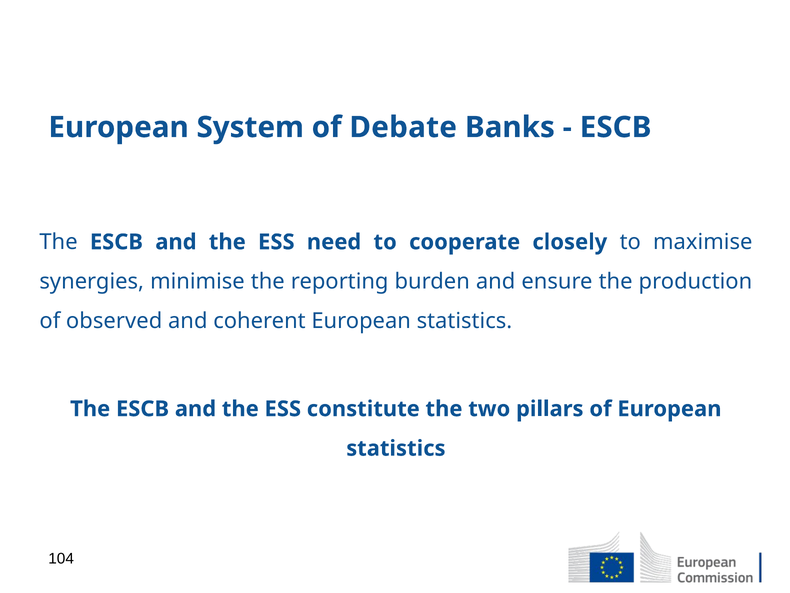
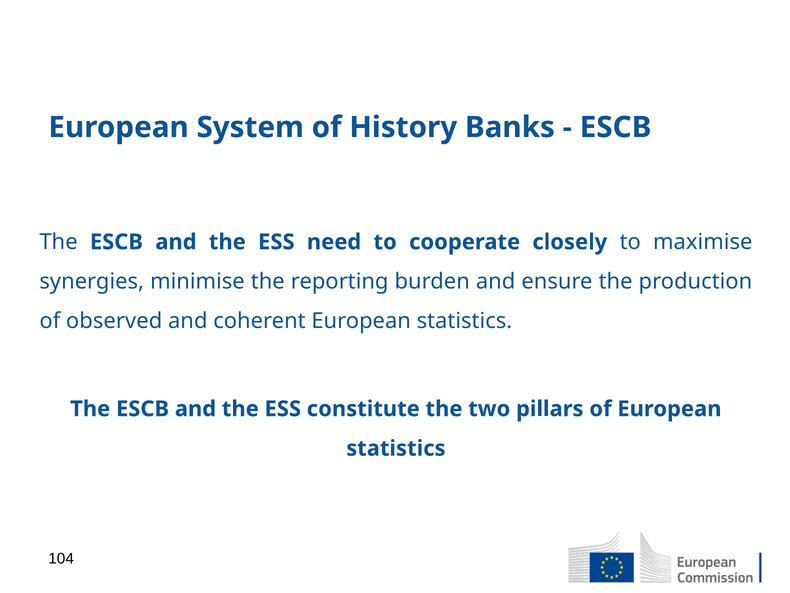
Debate: Debate -> History (403, 127)
